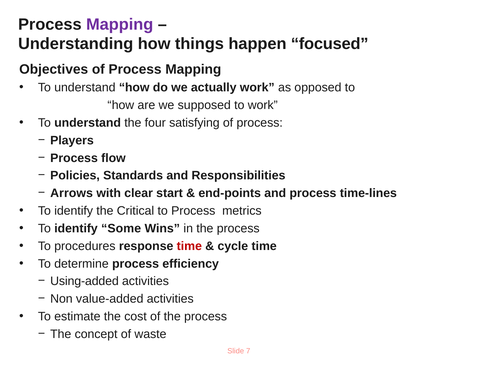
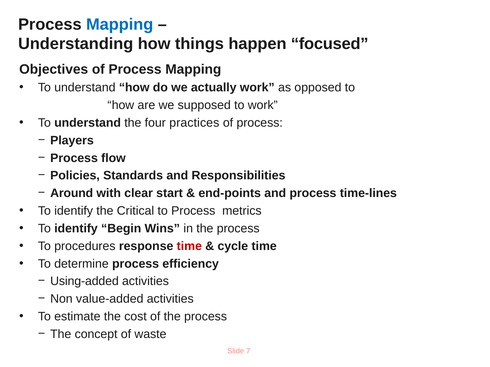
Mapping colour: purple -> blue (120, 24)
satisfying: satisfying -> practices (194, 123)
Arrows: Arrows -> Around (72, 193)
Some: Some -> Begin (121, 229)
